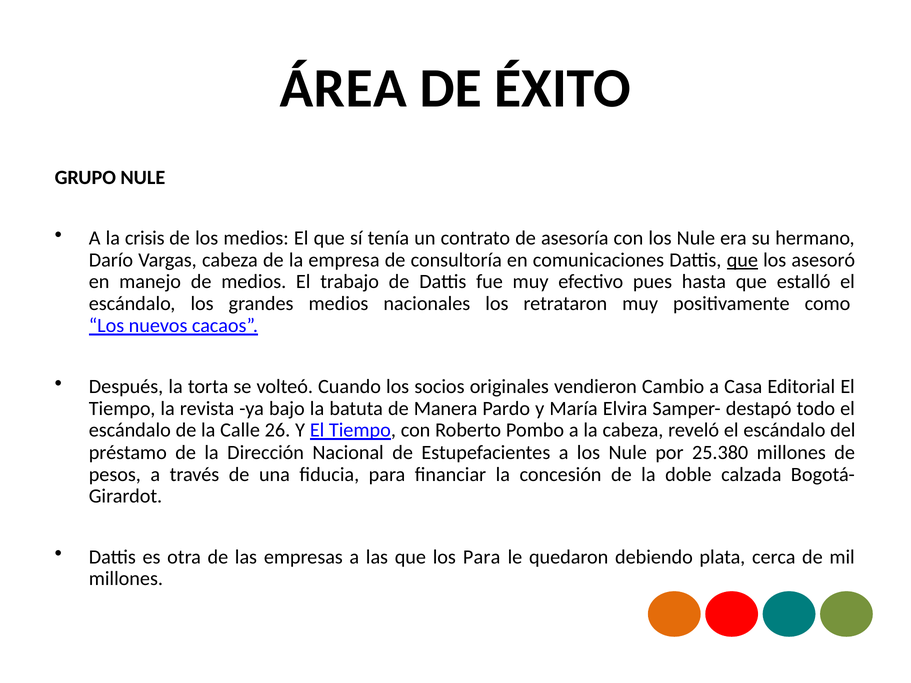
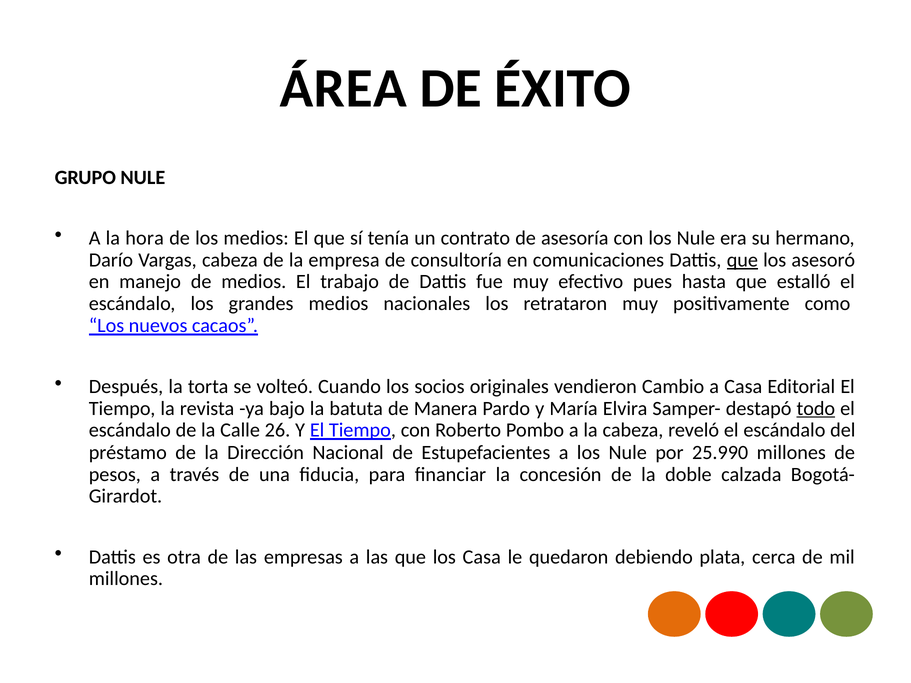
crisis: crisis -> hora (145, 238)
todo underline: none -> present (816, 409)
25.380: 25.380 -> 25.990 (720, 453)
los Para: Para -> Casa (482, 557)
